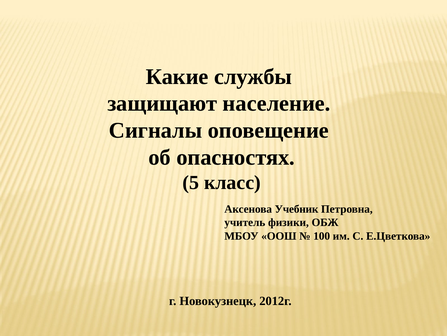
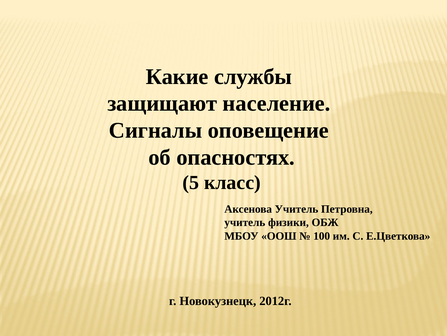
Аксенова Учебник: Учебник -> Учитель (297, 209)
